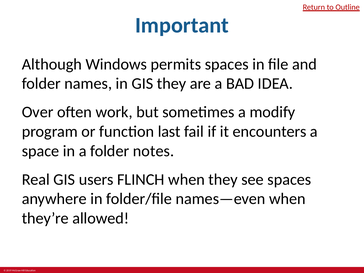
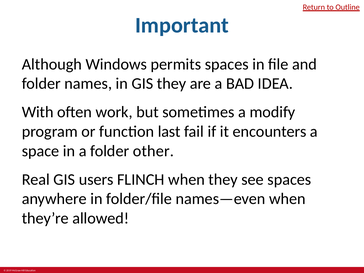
Over: Over -> With (38, 112)
notes: notes -> other (153, 151)
